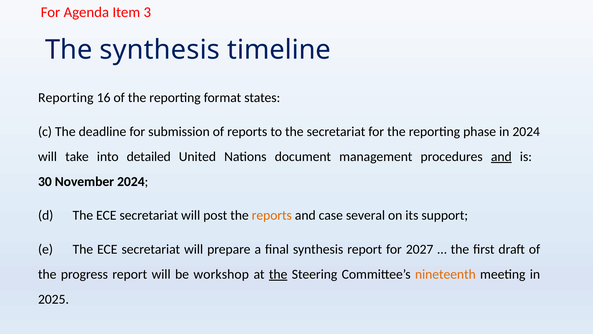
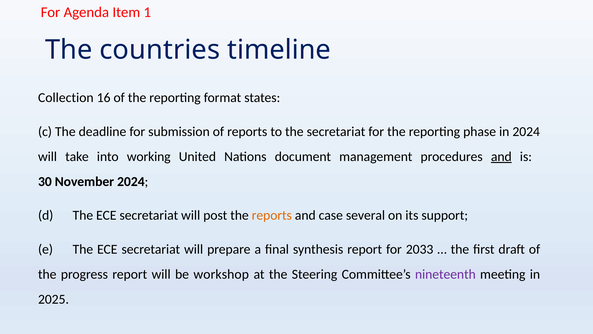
3: 3 -> 1 (147, 12)
The synthesis: synthesis -> countries (160, 50)
Reporting: Reporting -> Collection (66, 98)
detailed: detailed -> working (149, 156)
2027: 2027 -> 2033 (420, 249)
the underline: present -> none (278, 274)
nineteenth colour: orange -> purple (445, 274)
